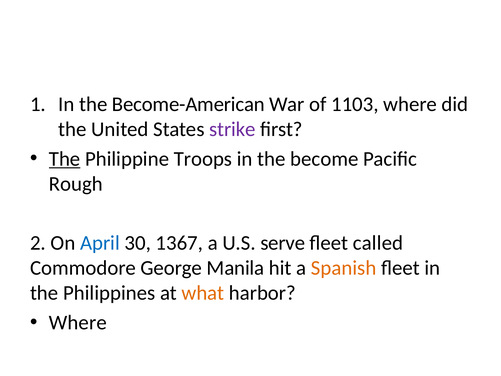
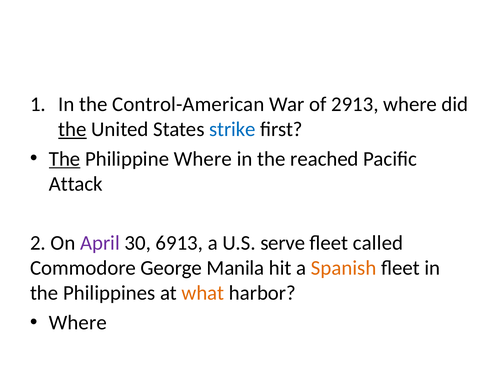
Become-American: Become-American -> Control-American (188, 104)
1103: 1103 -> 2913 (355, 104)
the underline: none -> present (72, 129)
strike colour: purple -> blue (232, 129)
Philippine Troops: Troops -> Where (203, 159)
become: become -> reached (324, 159)
Rough: Rough -> Attack (76, 184)
April colour: blue -> purple (100, 243)
1367: 1367 -> 6913 (179, 243)
